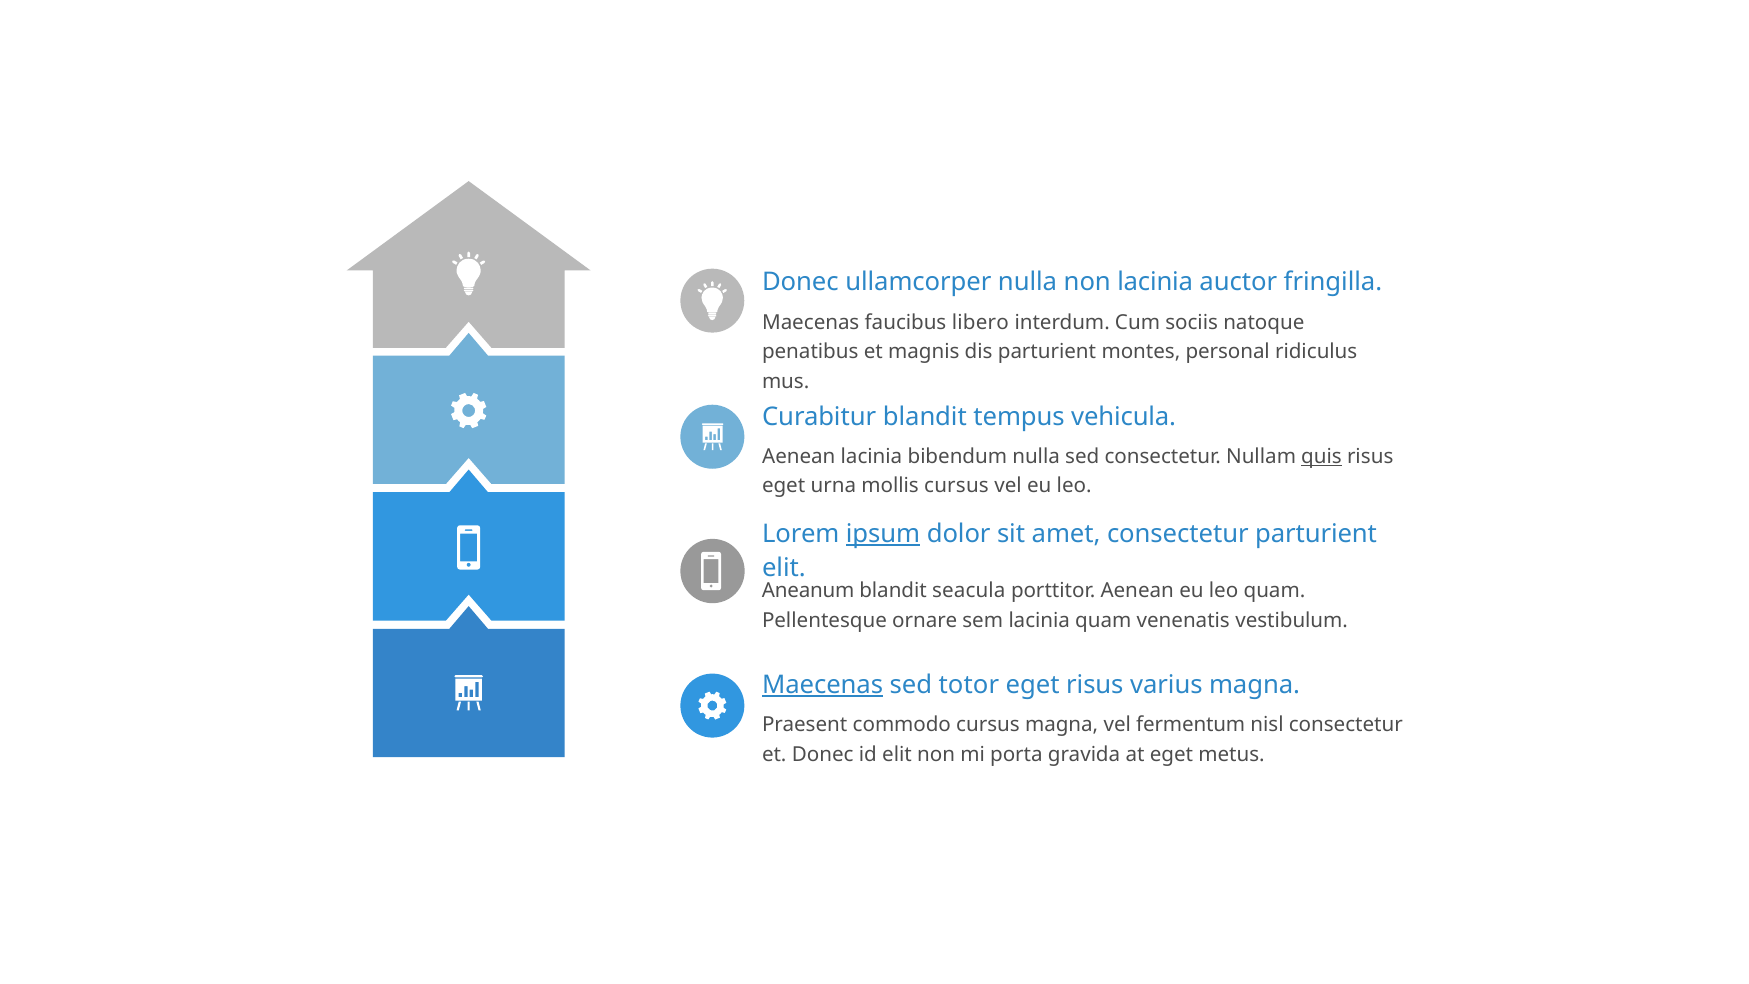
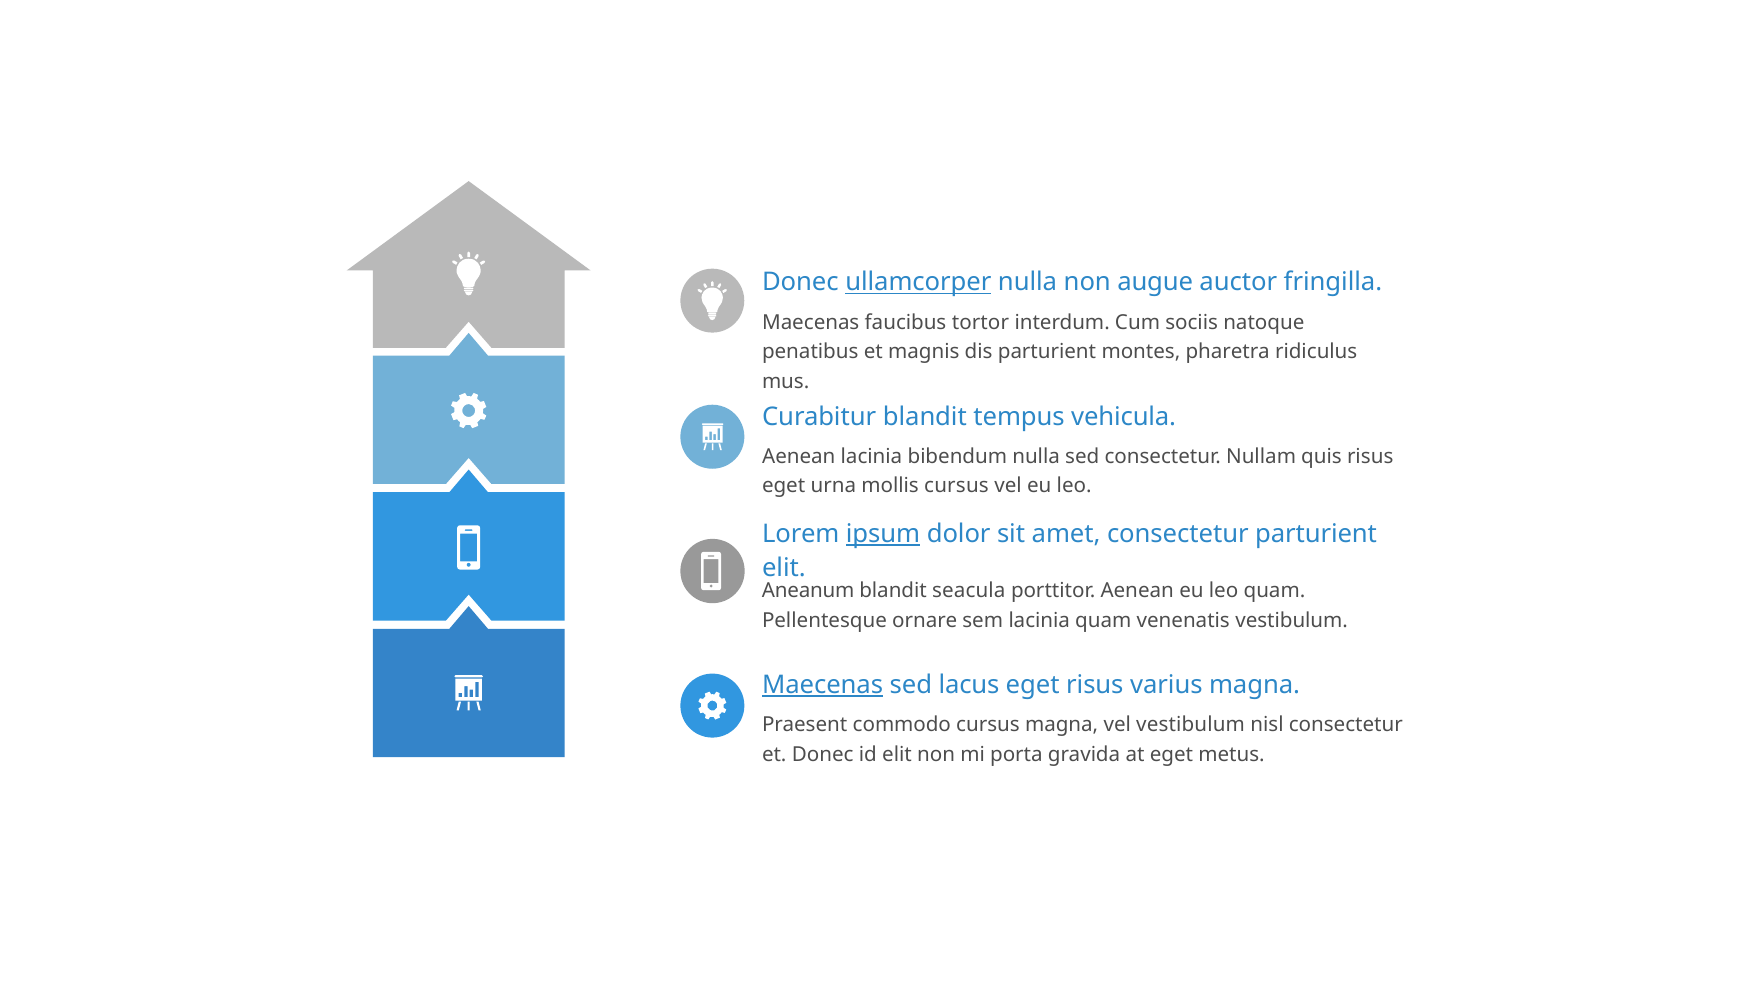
ullamcorper underline: none -> present (918, 282)
non lacinia: lacinia -> augue (1155, 282)
libero: libero -> tortor (980, 322)
personal: personal -> pharetra (1228, 352)
quis underline: present -> none (1322, 457)
totor: totor -> lacus (969, 685)
vel fermentum: fermentum -> vestibulum (1191, 725)
